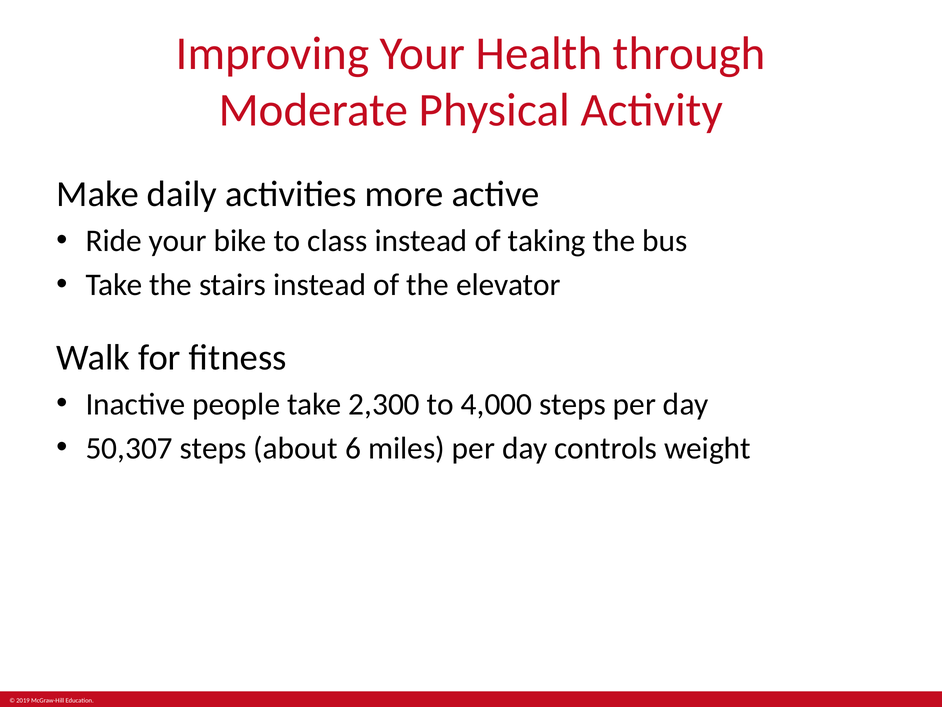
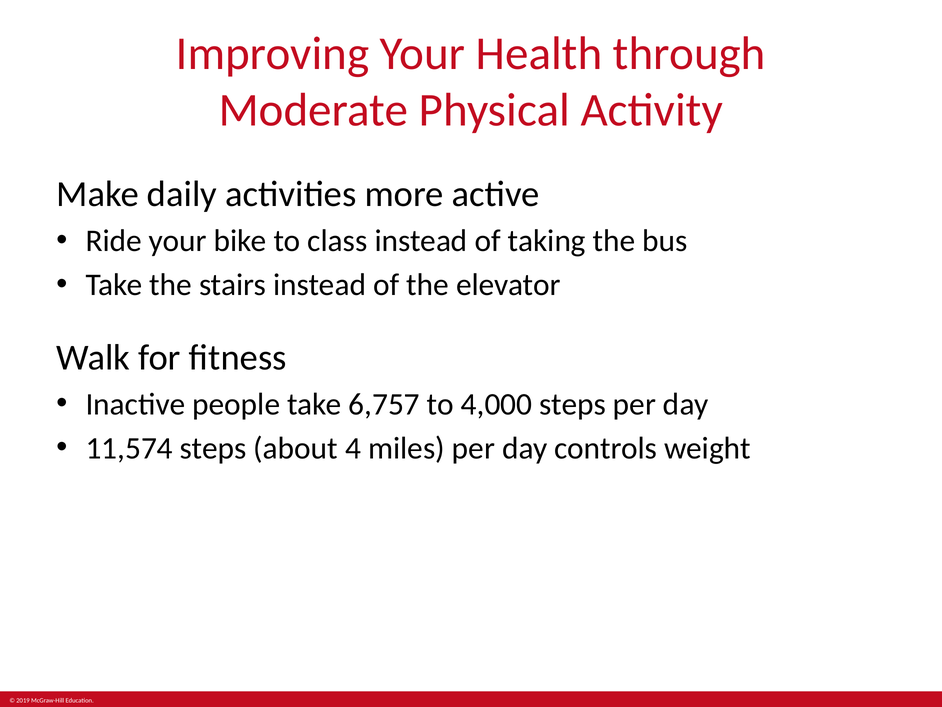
2,300: 2,300 -> 6,757 (384, 404)
50,307: 50,307 -> 11,574 (129, 448)
6: 6 -> 4 (353, 448)
